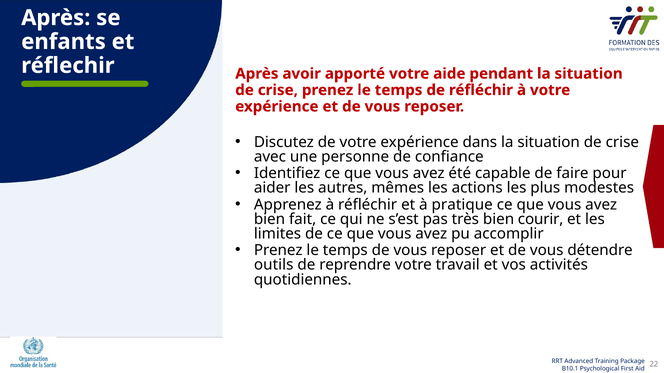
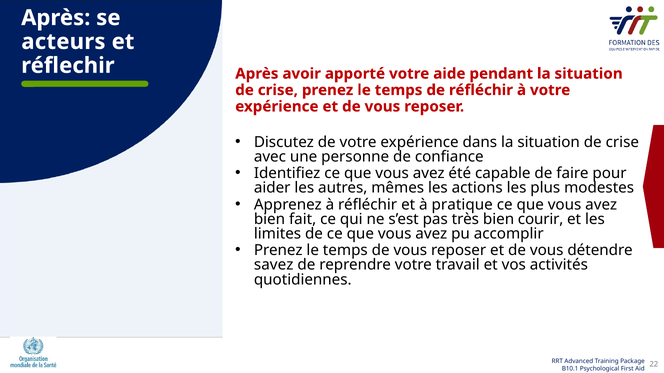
enfants: enfants -> acteurs (63, 42)
outils: outils -> savez (274, 265)
